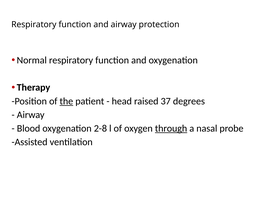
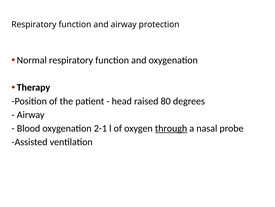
the underline: present -> none (66, 101)
37: 37 -> 80 (166, 101)
2-8: 2-8 -> 2-1 (100, 128)
